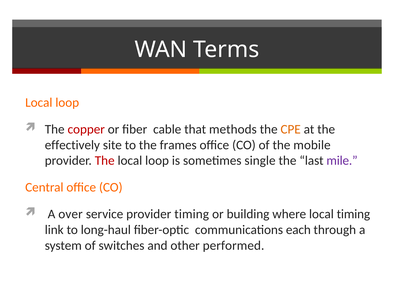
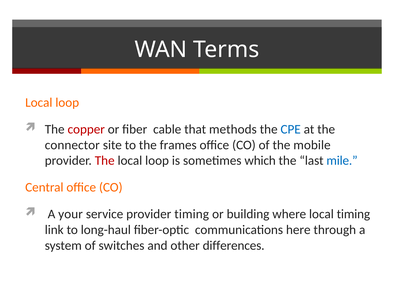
CPE colour: orange -> blue (291, 129)
effectively: effectively -> connector (72, 145)
single: single -> which (260, 161)
mile colour: purple -> blue (342, 161)
over: over -> your (71, 214)
each: each -> here (298, 230)
performed: performed -> differences (234, 246)
